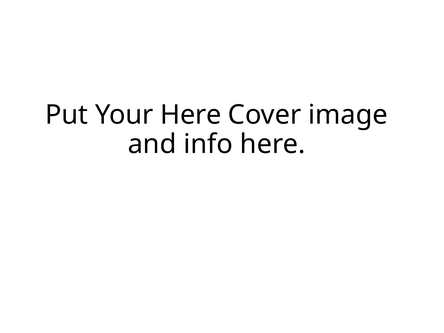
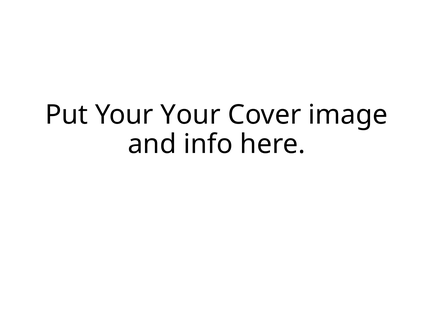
Your Here: Here -> Your (191, 115)
